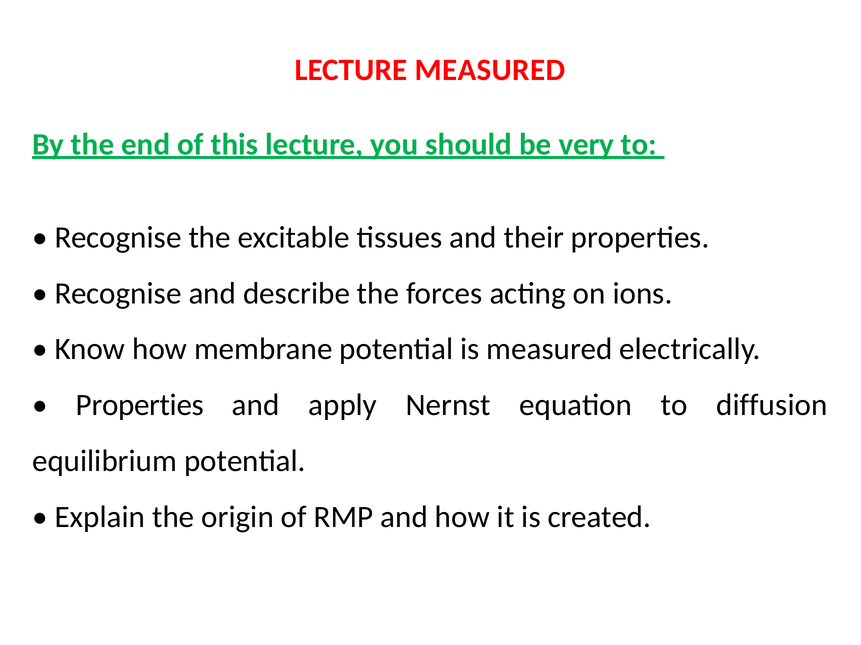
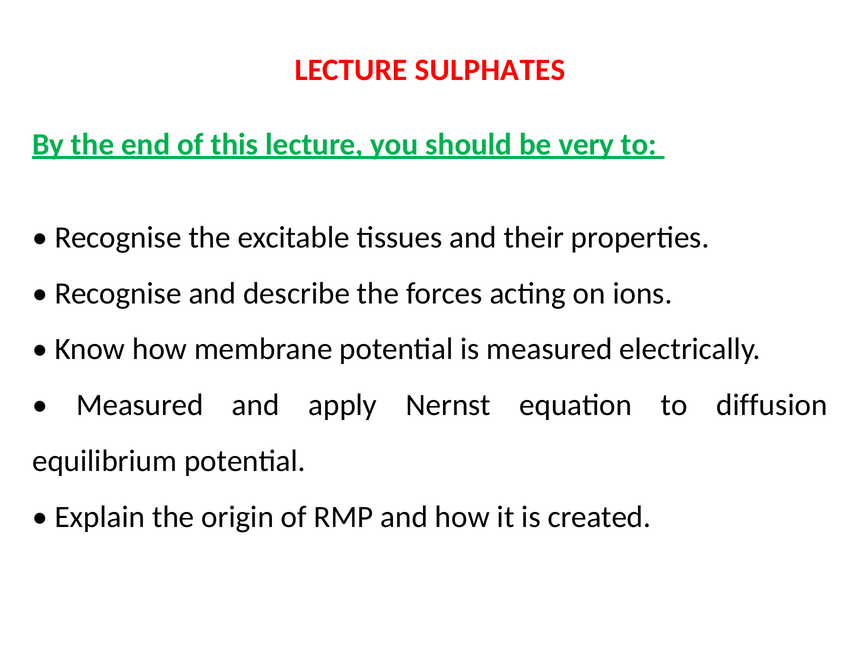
LECTURE MEASURED: MEASURED -> SULPHATES (490, 70)
Properties: Properties -> Measured (140, 405)
